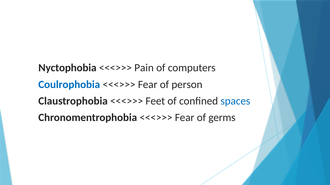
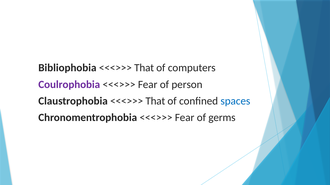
Nyctophobia: Nyctophobia -> Bibliophobia (67, 68)
Pain: Pain -> That (144, 68)
Coulrophobia colour: blue -> purple (69, 85)
Feet: Feet -> That (155, 101)
